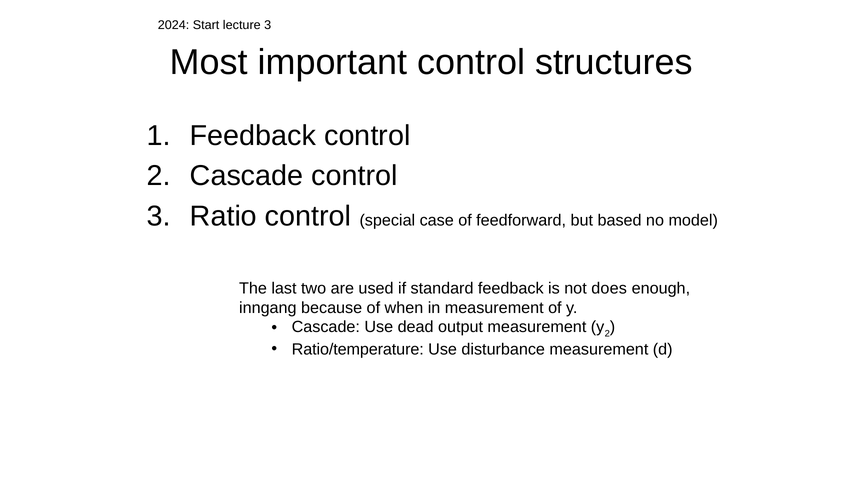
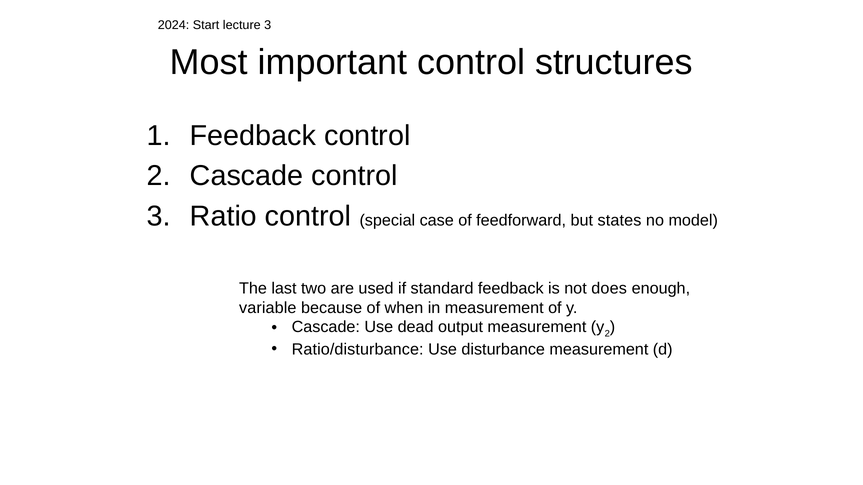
based: based -> states (619, 221)
inngang: inngang -> variable (268, 308)
Ratio/temperature: Ratio/temperature -> Ratio/disturbance (358, 350)
